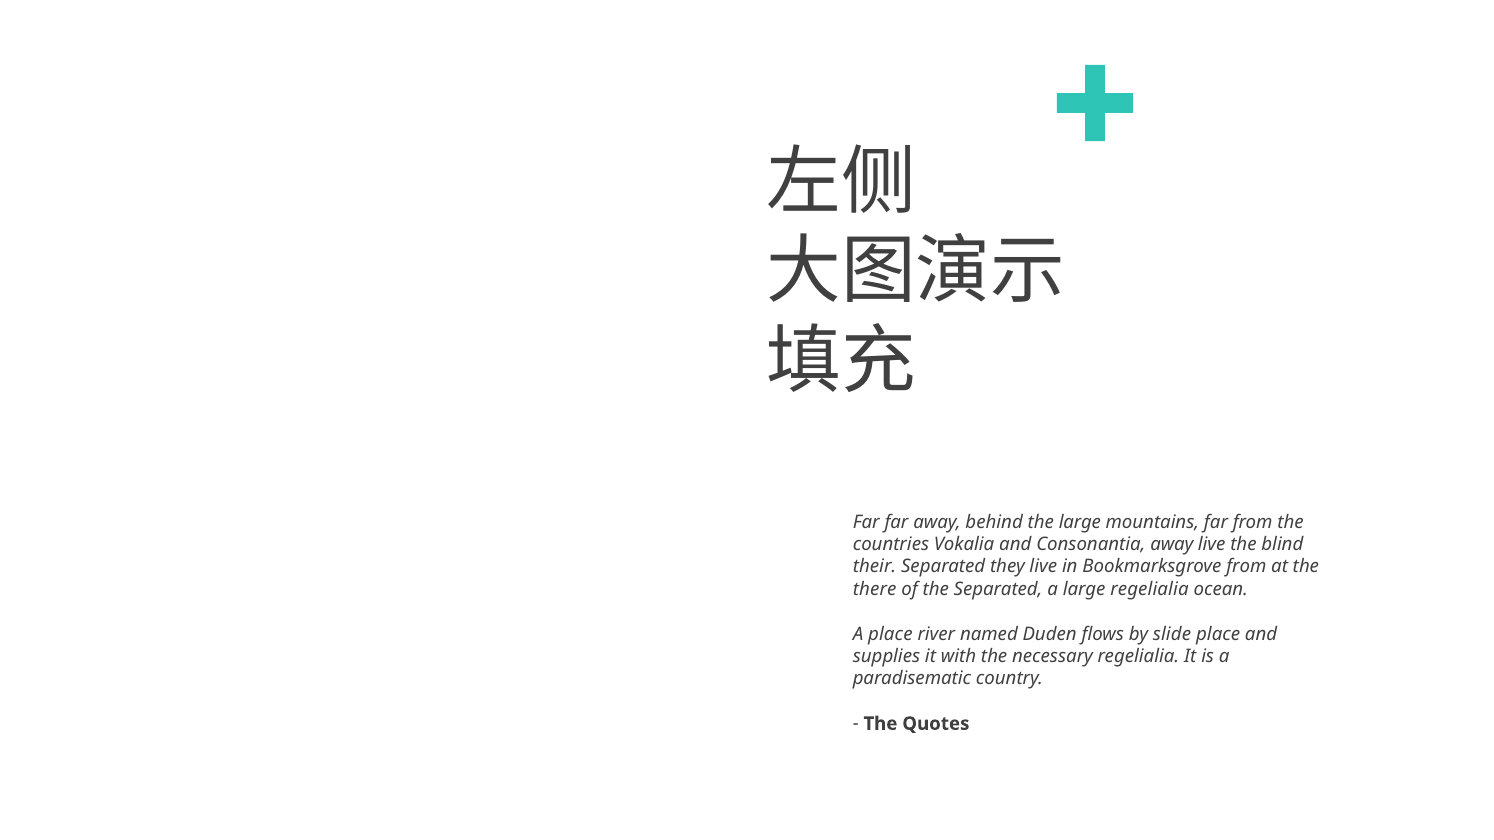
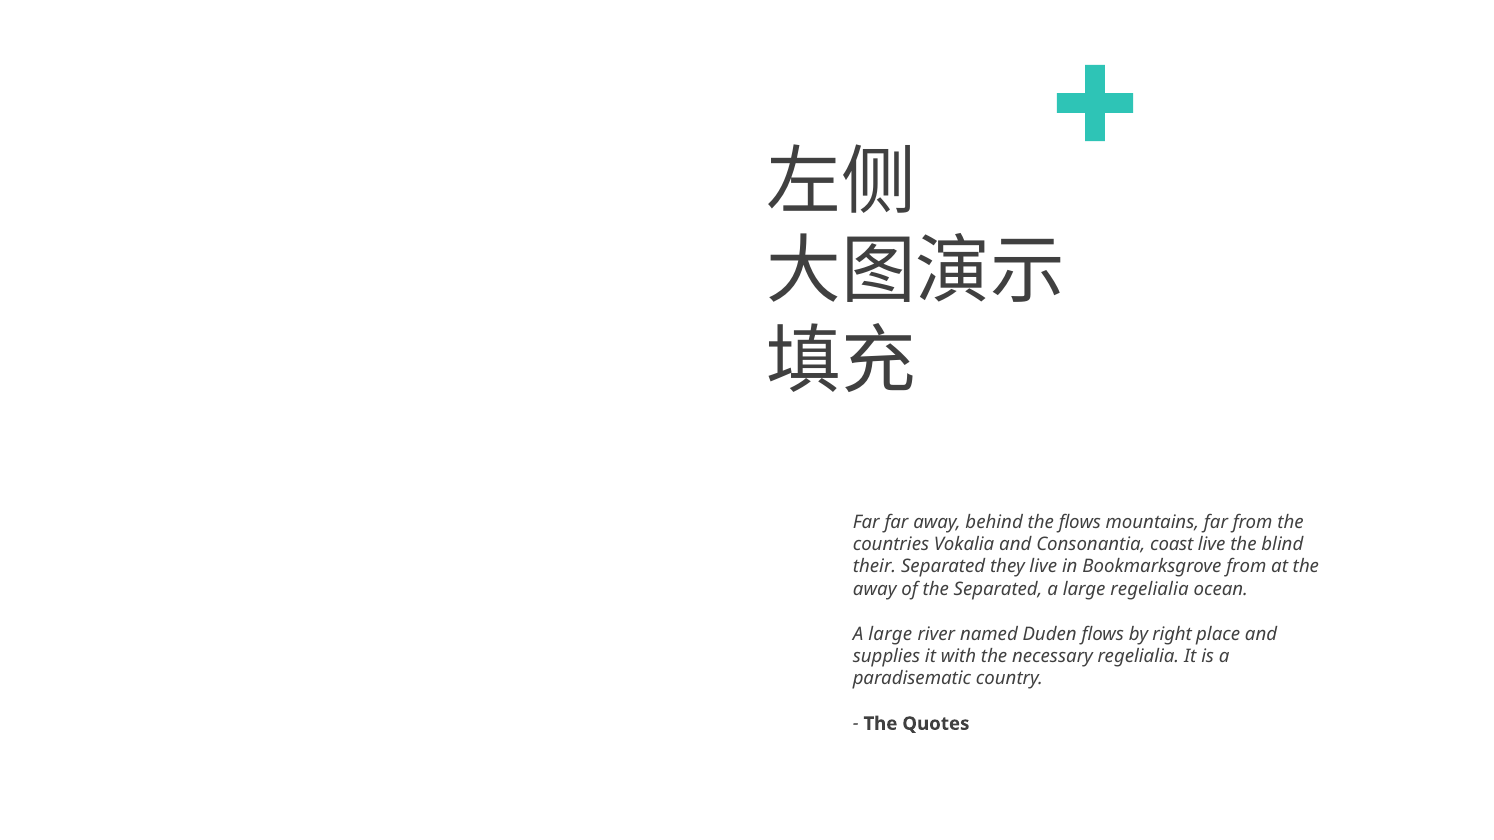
the large: large -> flows (1080, 522)
Consonantia away: away -> coast (1172, 545)
there: there -> away (875, 589)
place: place -> large (890, 634)
slide: slide -> right (1172, 634)
